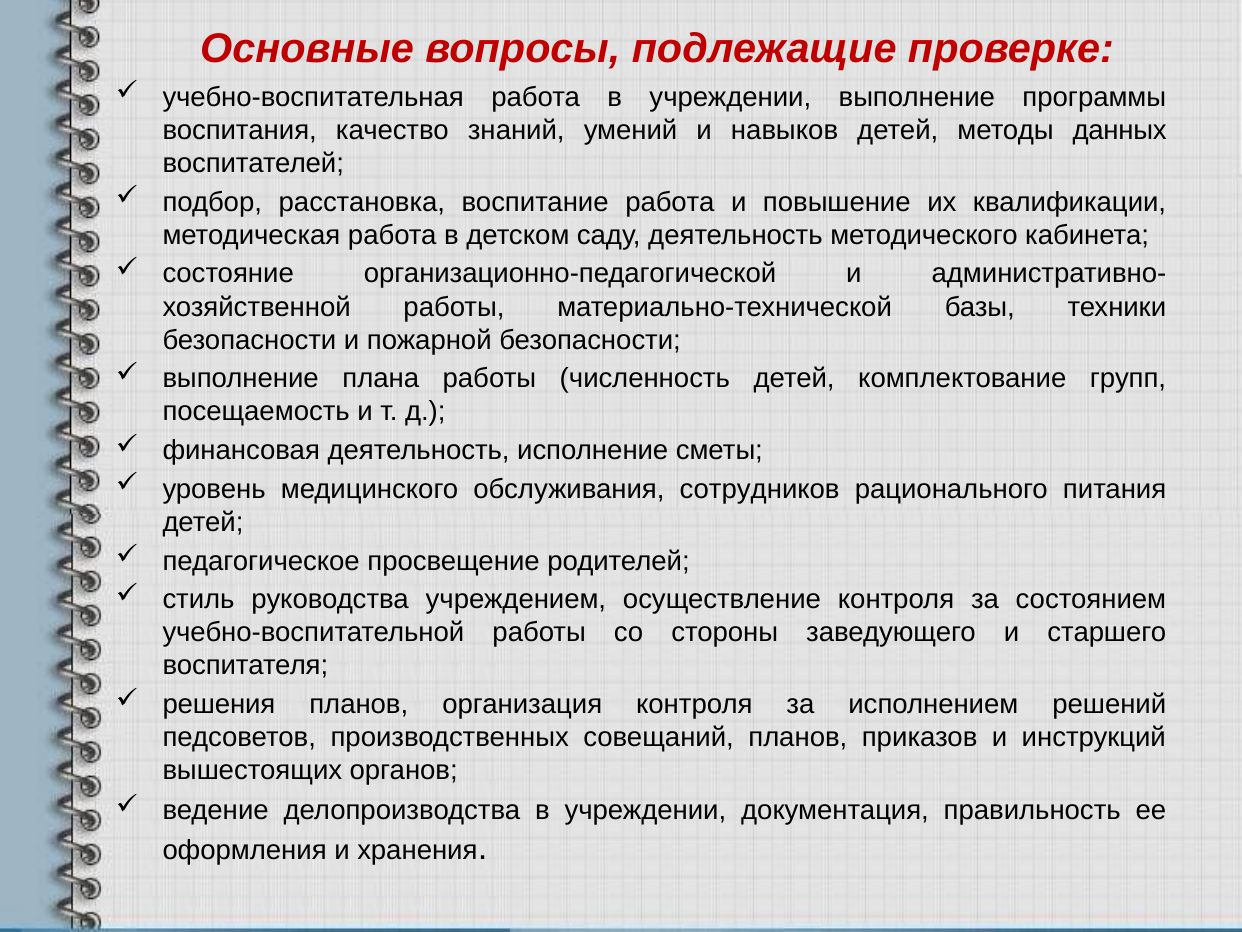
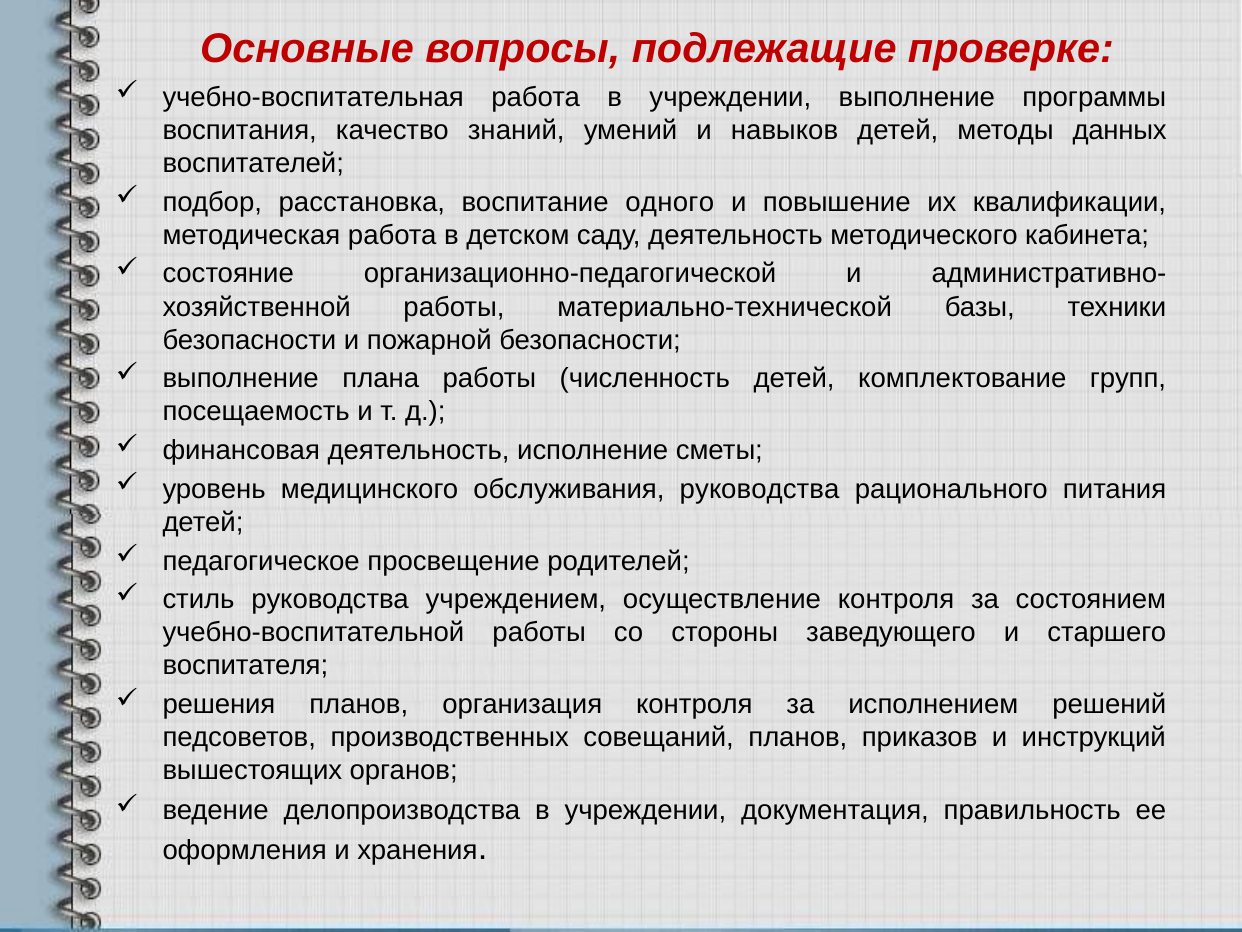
воспитание работа: работа -> одного (670, 202)
обслуживания сотрудников: сотрудников -> руководства (760, 489)
